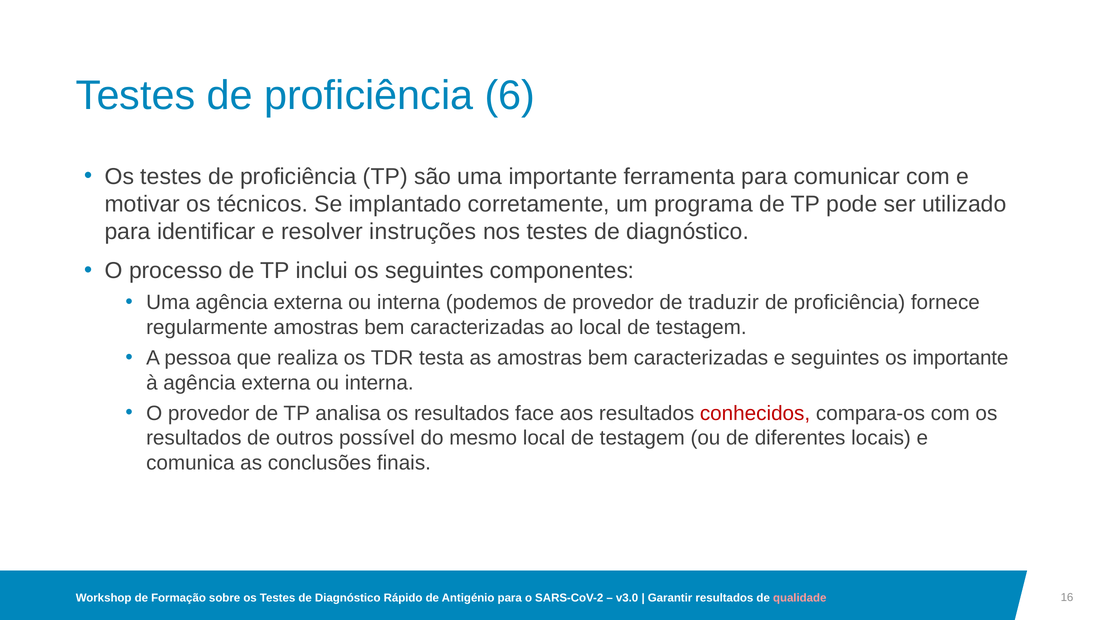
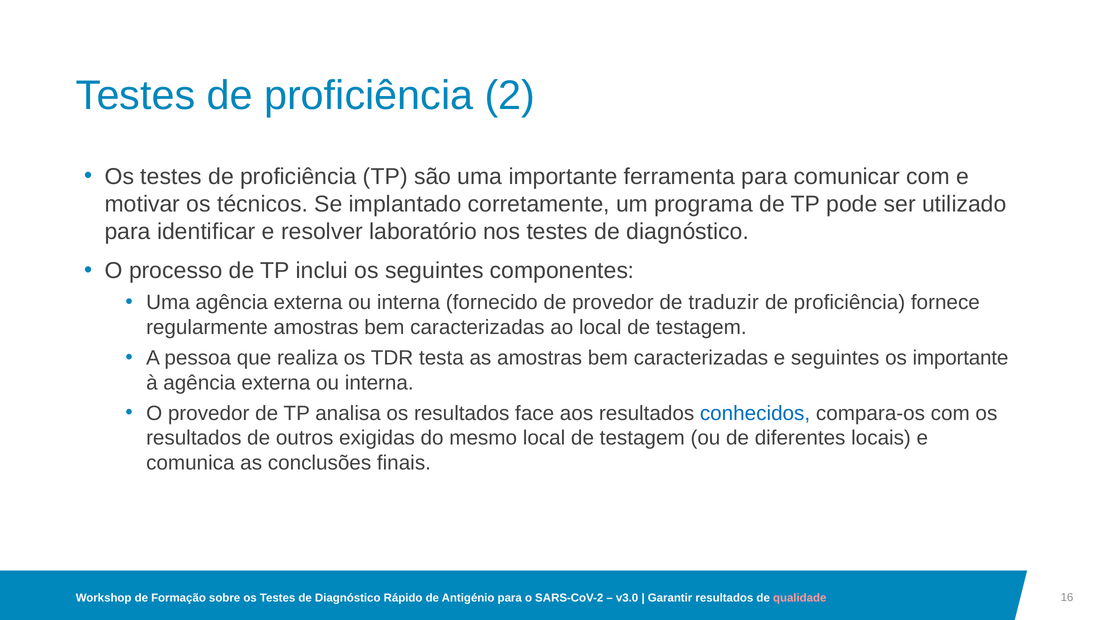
6: 6 -> 2 (510, 96)
instruções: instruções -> laboratório (423, 232)
podemos: podemos -> fornecido (492, 303)
conhecidos colour: red -> blue (755, 414)
possível: possível -> exigidas (377, 438)
